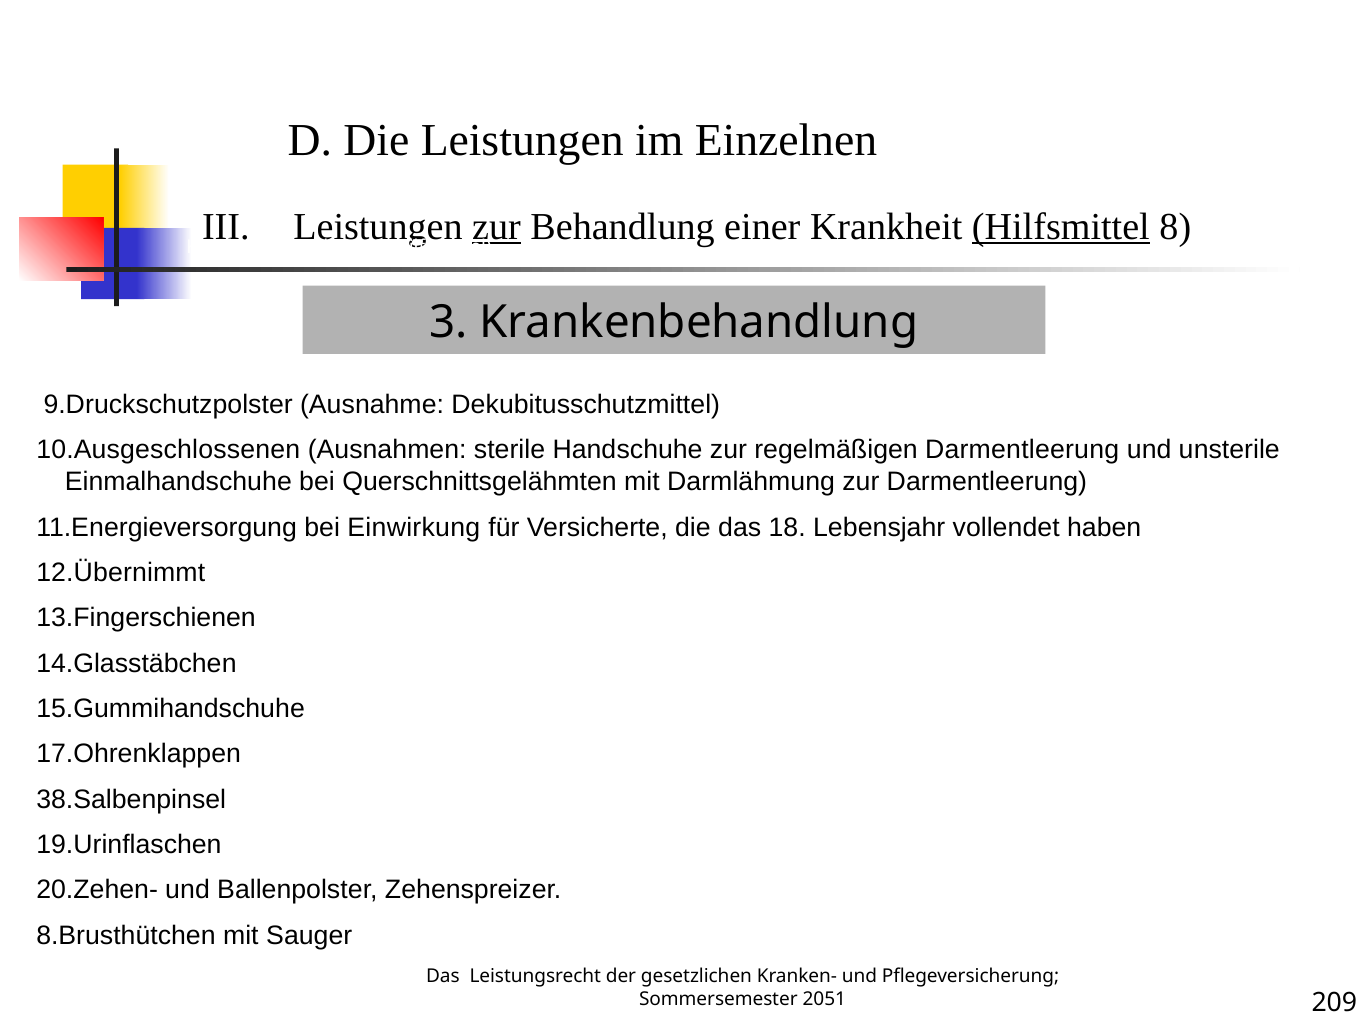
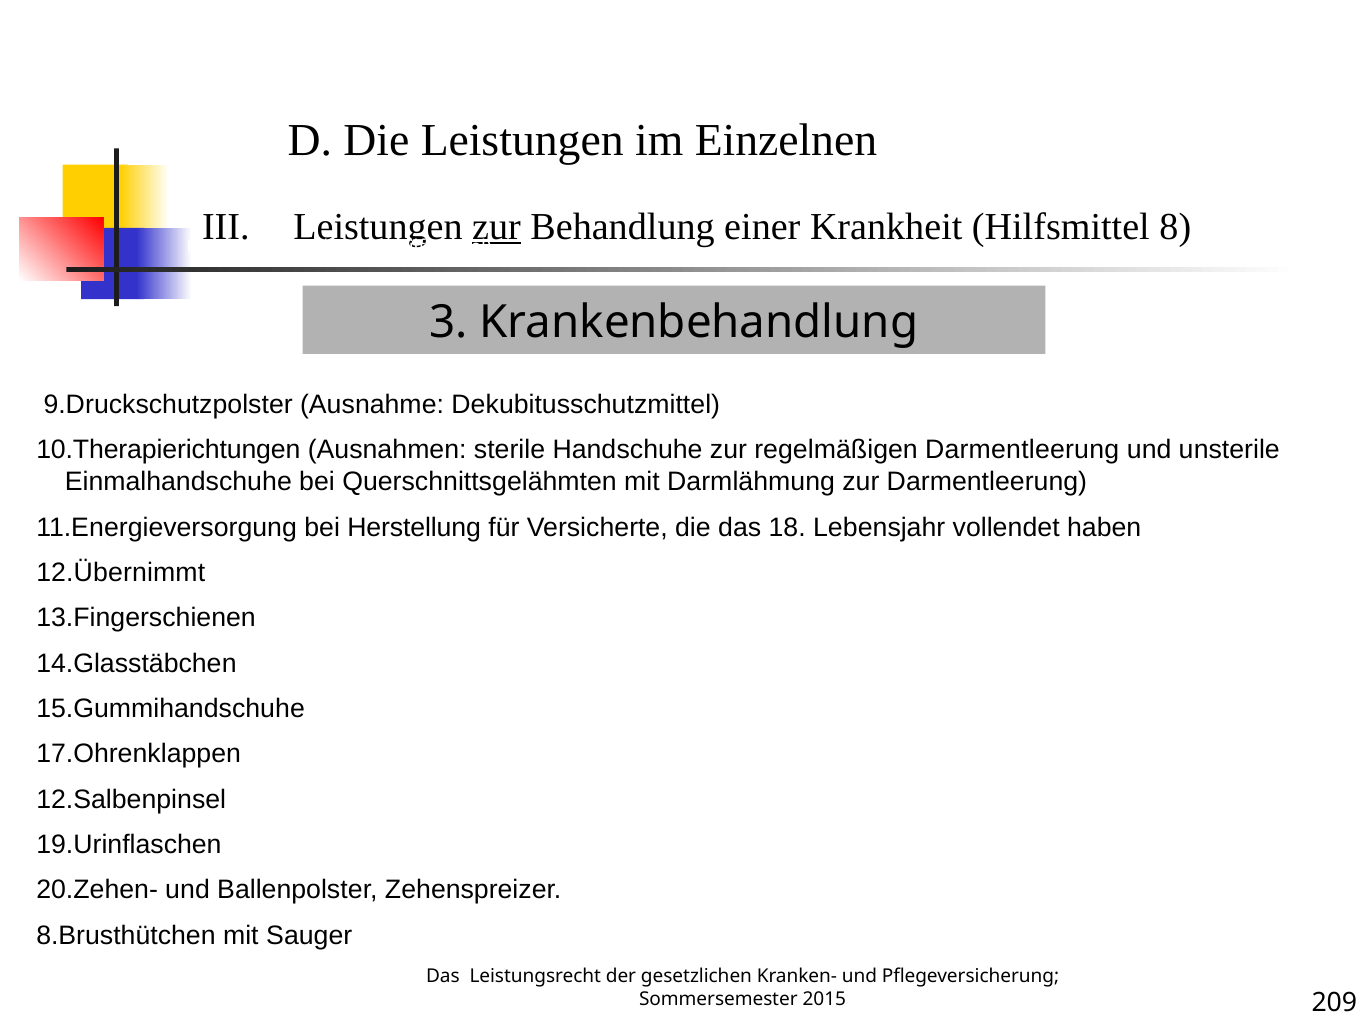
Hilfsmittel underline: present -> none (1061, 226)
10.Ausgeschlossenen: 10.Ausgeschlossenen -> 10.Therapierichtungen (168, 450)
Einwirkung: Einwirkung -> Herstellung (414, 528)
38.Salbenpinsel: 38.Salbenpinsel -> 12.Salbenpinsel (131, 800)
2051: 2051 -> 2015 (824, 1000)
